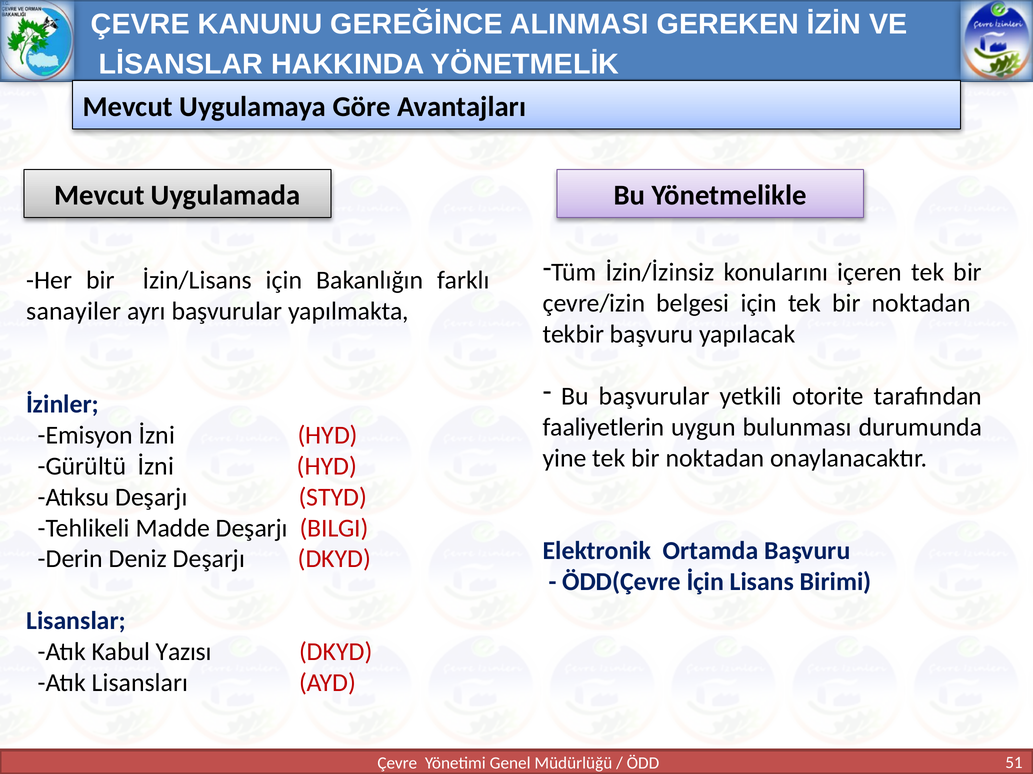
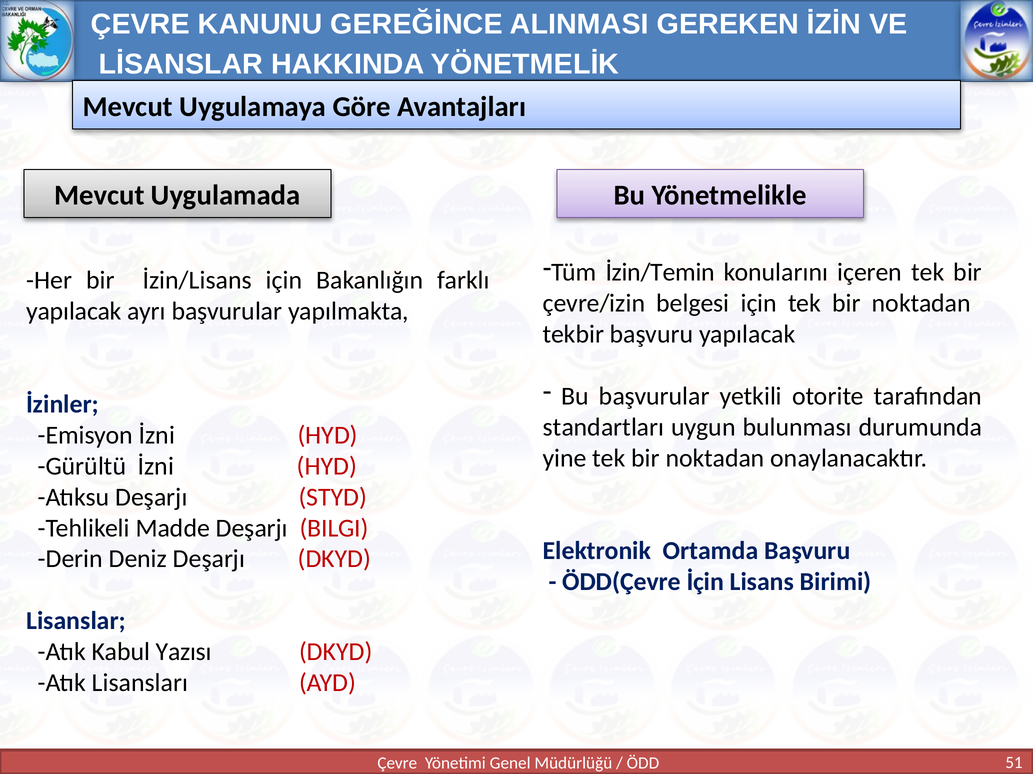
İzin/İzinsiz: İzin/İzinsiz -> İzin/Temin (660, 273)
sanayiler: sanayiler -> yapılacak (74, 312)
faaliyetlerin: faaliyetlerin -> standartları (604, 427)
